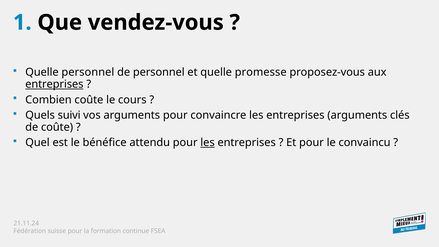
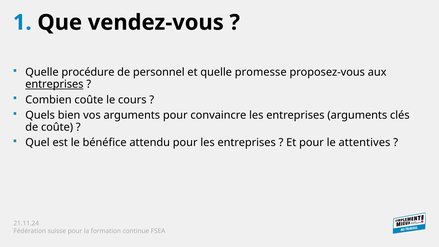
Quelle personnel: personnel -> procédure (88, 72)
suivi: suivi -> bien (69, 115)
les underline: present -> none (208, 143)
convaincu: convaincu -> attentives (364, 143)
